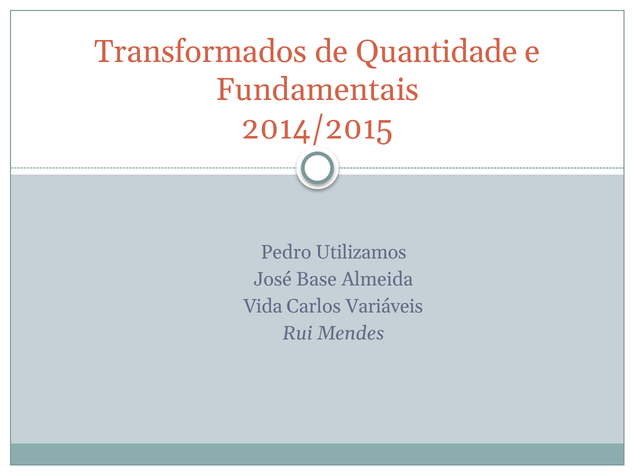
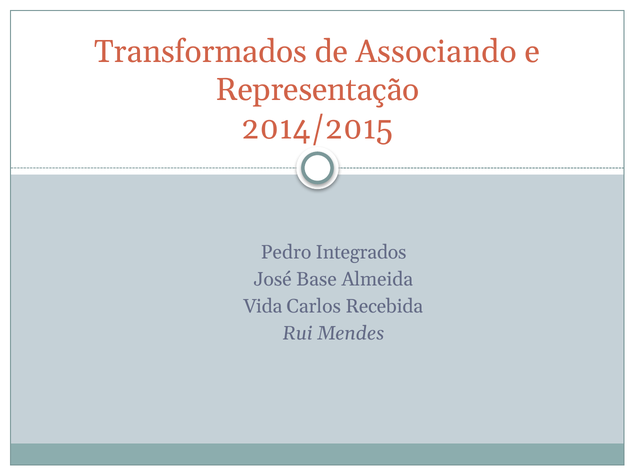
Quantidade: Quantidade -> Associando (436, 52)
Fundamentais: Fundamentais -> Representação (317, 90)
Utilizamos: Utilizamos -> Integrados (361, 252)
Variáveis: Variáveis -> Recebida (384, 307)
